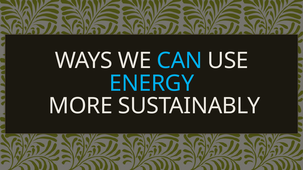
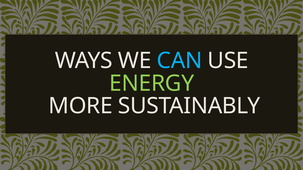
ENERGY colour: light blue -> light green (152, 83)
